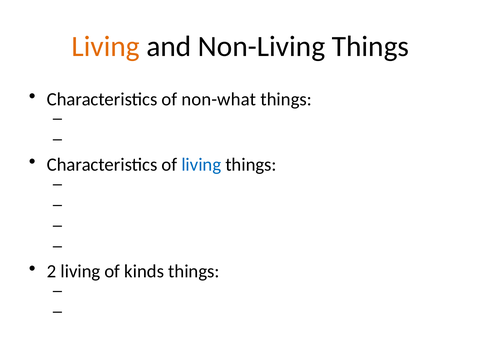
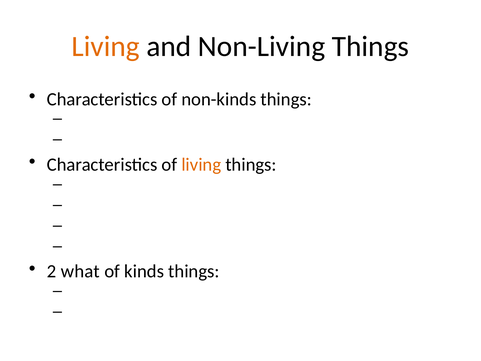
non-what: non-what -> non-kinds (219, 99)
living colour: blue -> orange (201, 165)
2 living: living -> what (80, 271)
